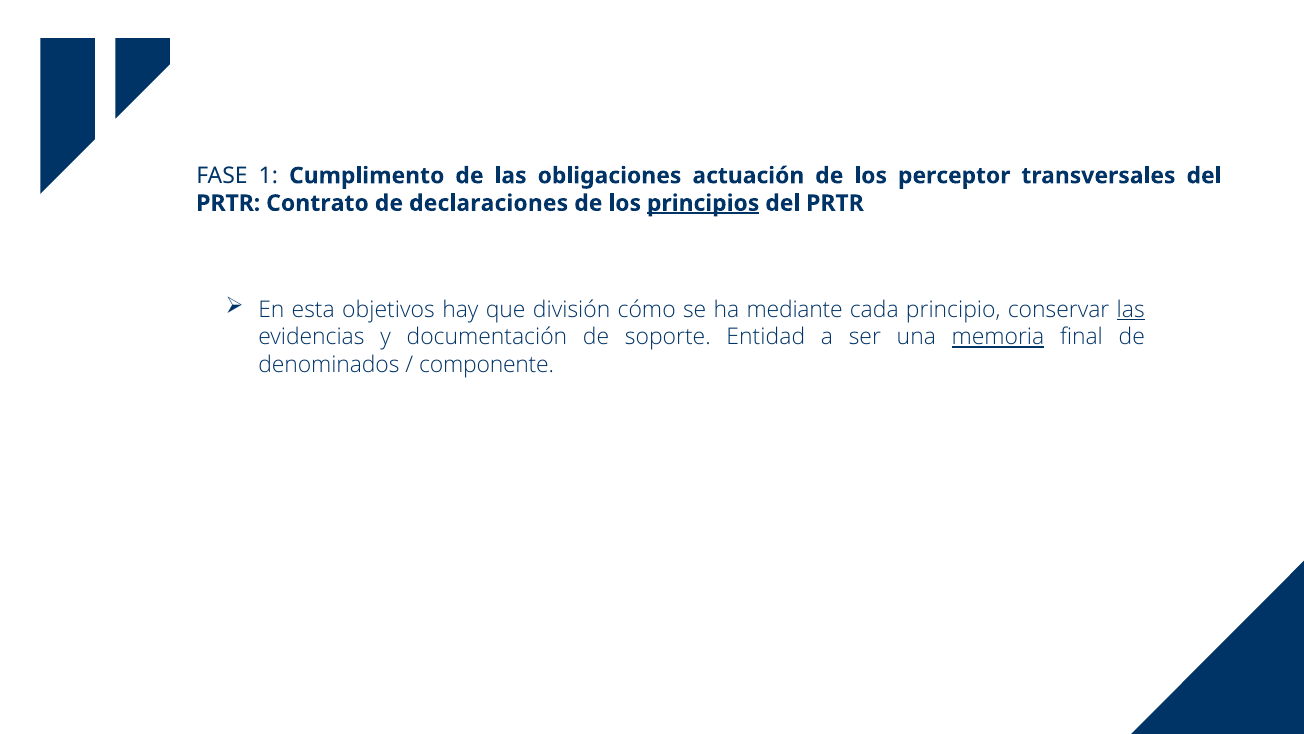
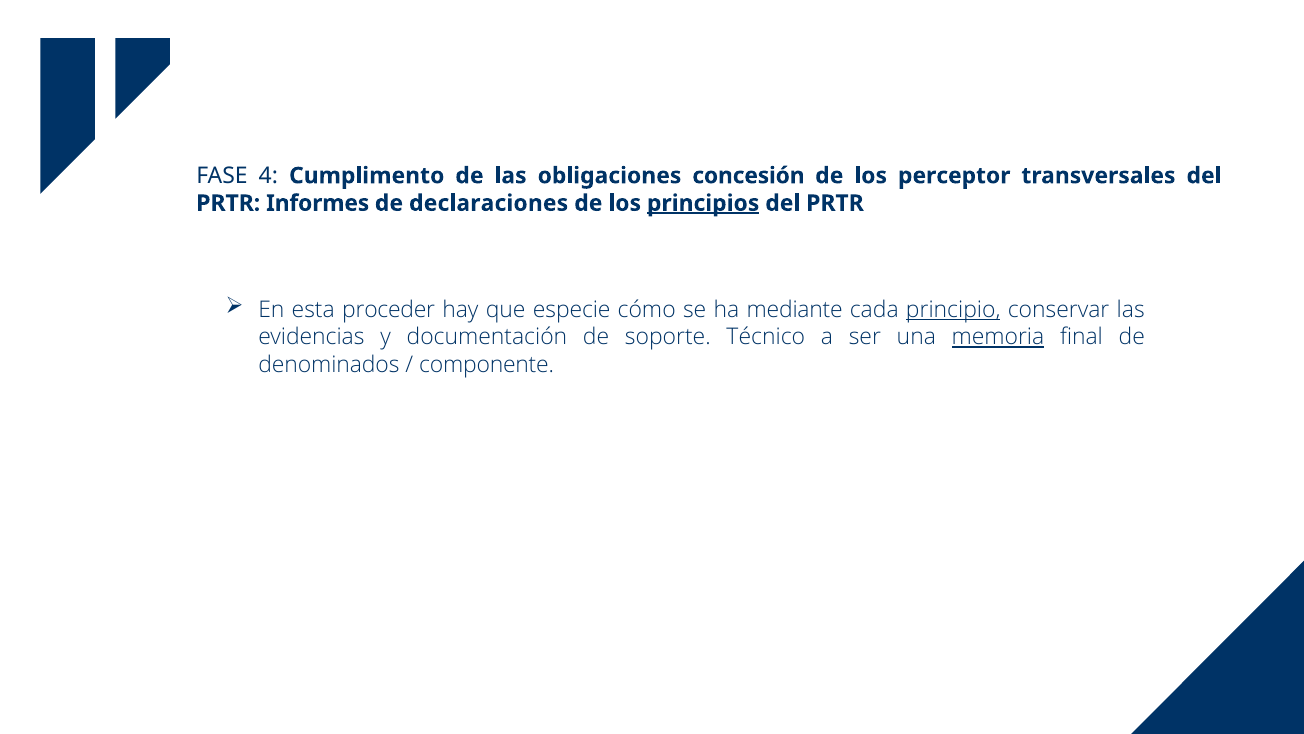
1: 1 -> 4 (268, 176)
actuación: actuación -> concesión (748, 176)
Contrato: Contrato -> Informes (318, 203)
objetivos: objetivos -> proceder (389, 309)
división: división -> especie (572, 309)
principio underline: none -> present (953, 309)
las underline: present -> none (1131, 309)
Entidad: Entidad -> Técnico (766, 337)
